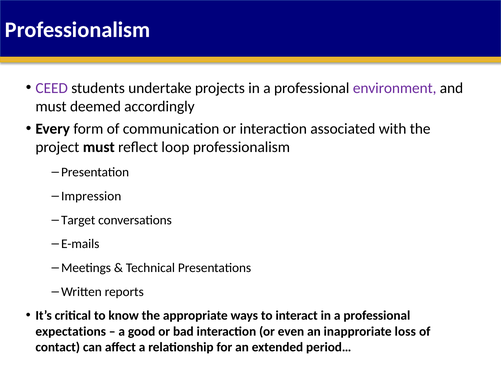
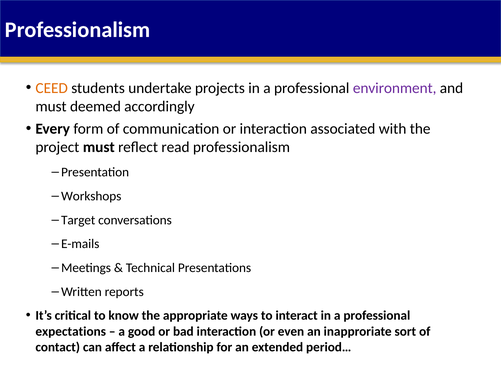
CEED colour: purple -> orange (52, 88)
loop: loop -> read (175, 148)
Impression: Impression -> Workshops (91, 197)
loss: loss -> sort (405, 332)
